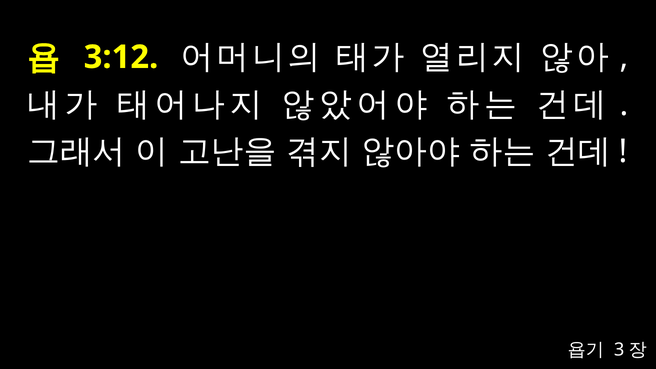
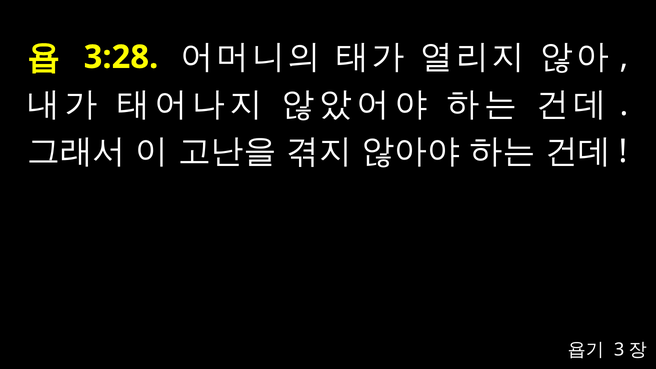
3:12: 3:12 -> 3:28 (121, 57)
